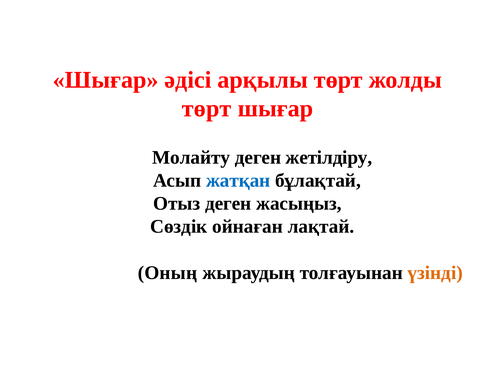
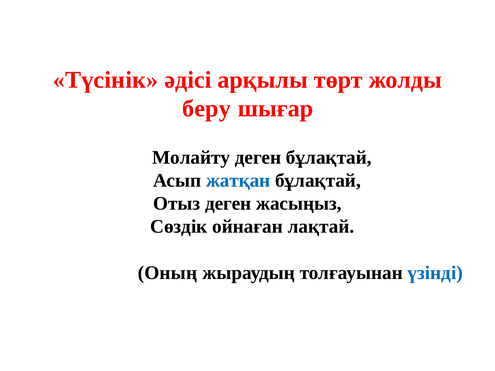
Шығар: Шығар -> Түсінік (106, 80)
төрт: төрт -> беру (207, 109)
деген жетілдіру: жетілдіру -> бұлақтай (329, 157)
үзінді colour: orange -> blue (435, 273)
